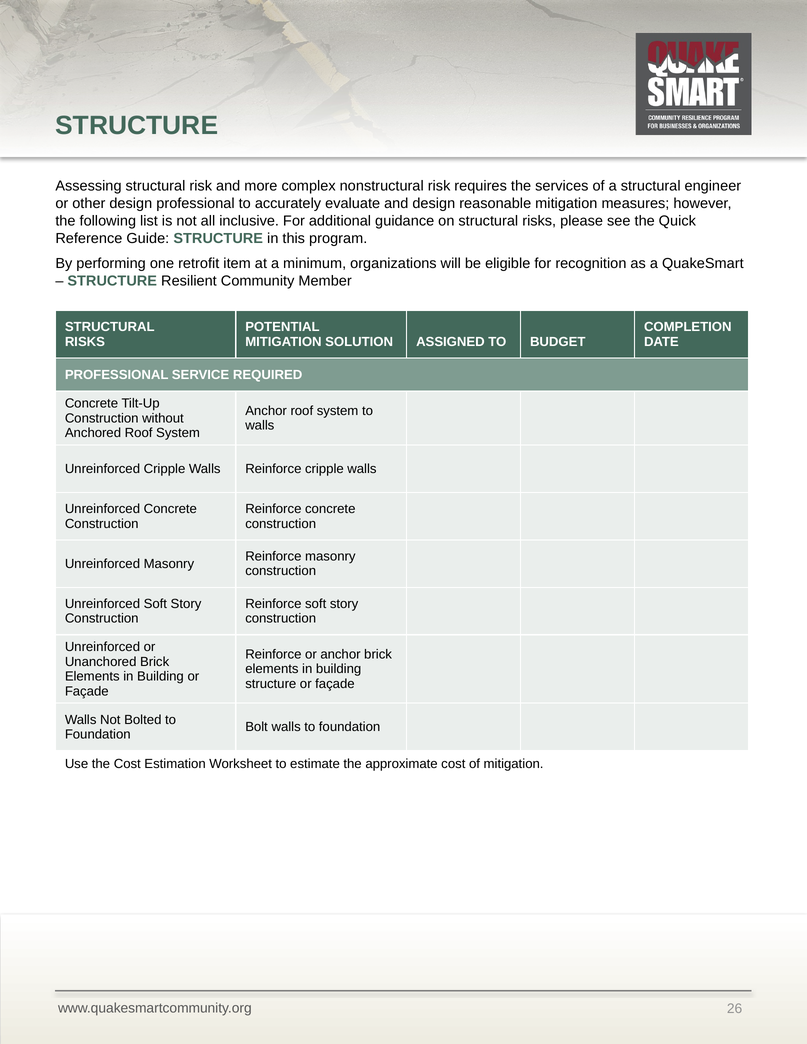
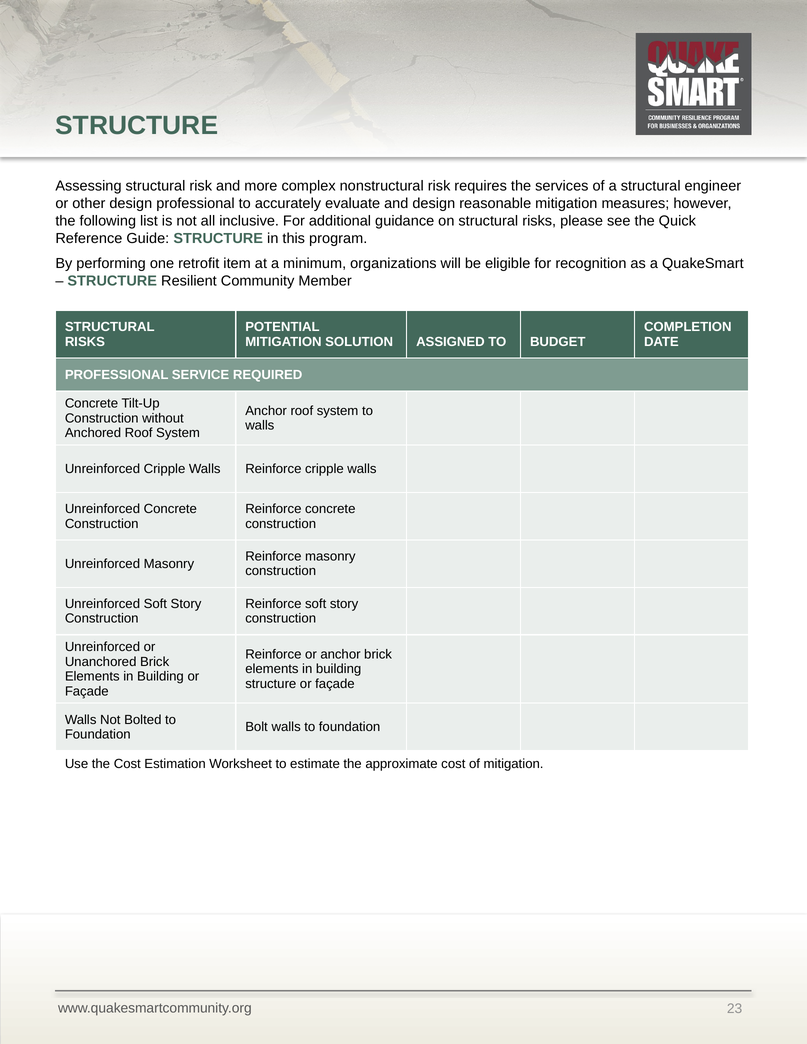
26: 26 -> 23 (735, 1009)
